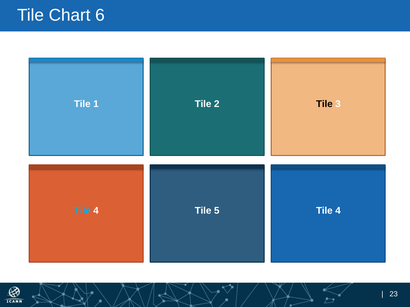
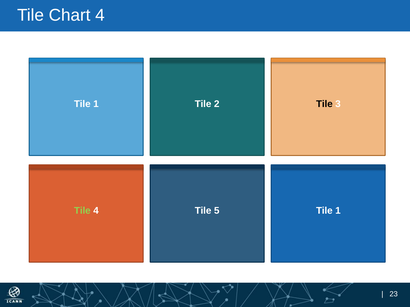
Chart 6: 6 -> 4 (100, 15)
Tile colour: light blue -> light green (82, 211)
5 Tile 4: 4 -> 1 (338, 211)
